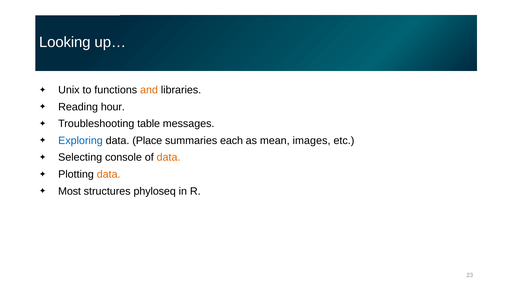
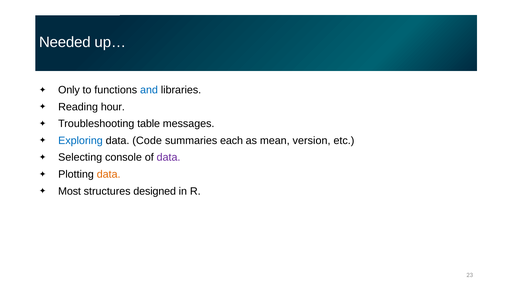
Looking: Looking -> Needed (65, 42)
Unix: Unix -> Only (69, 90)
and colour: orange -> blue (149, 90)
Place: Place -> Code (147, 141)
images: images -> version (312, 141)
data colour: orange -> purple (169, 157)
phyloseq: phyloseq -> designed (155, 191)
